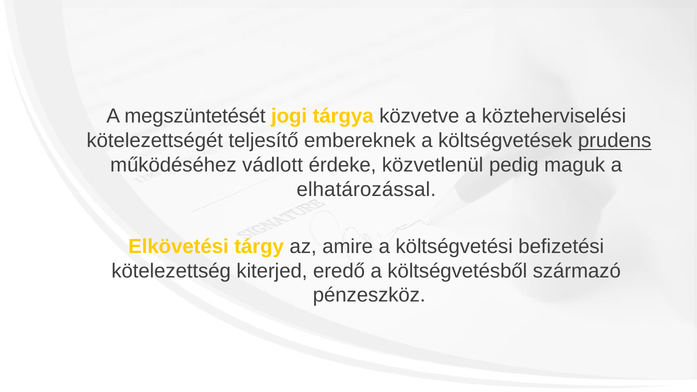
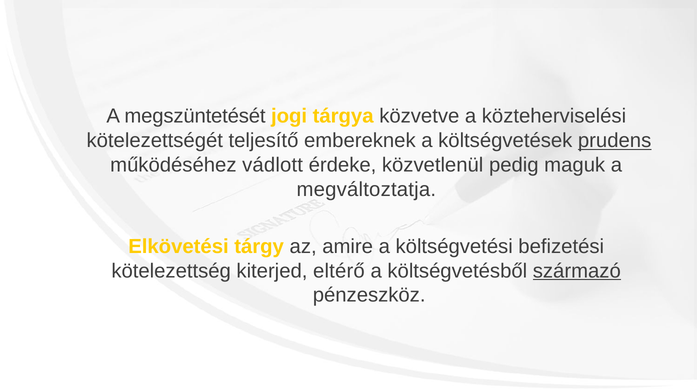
elhatározással: elhatározással -> megváltoztatja (366, 189)
eredő: eredő -> eltérő (339, 271)
származó underline: none -> present (577, 271)
